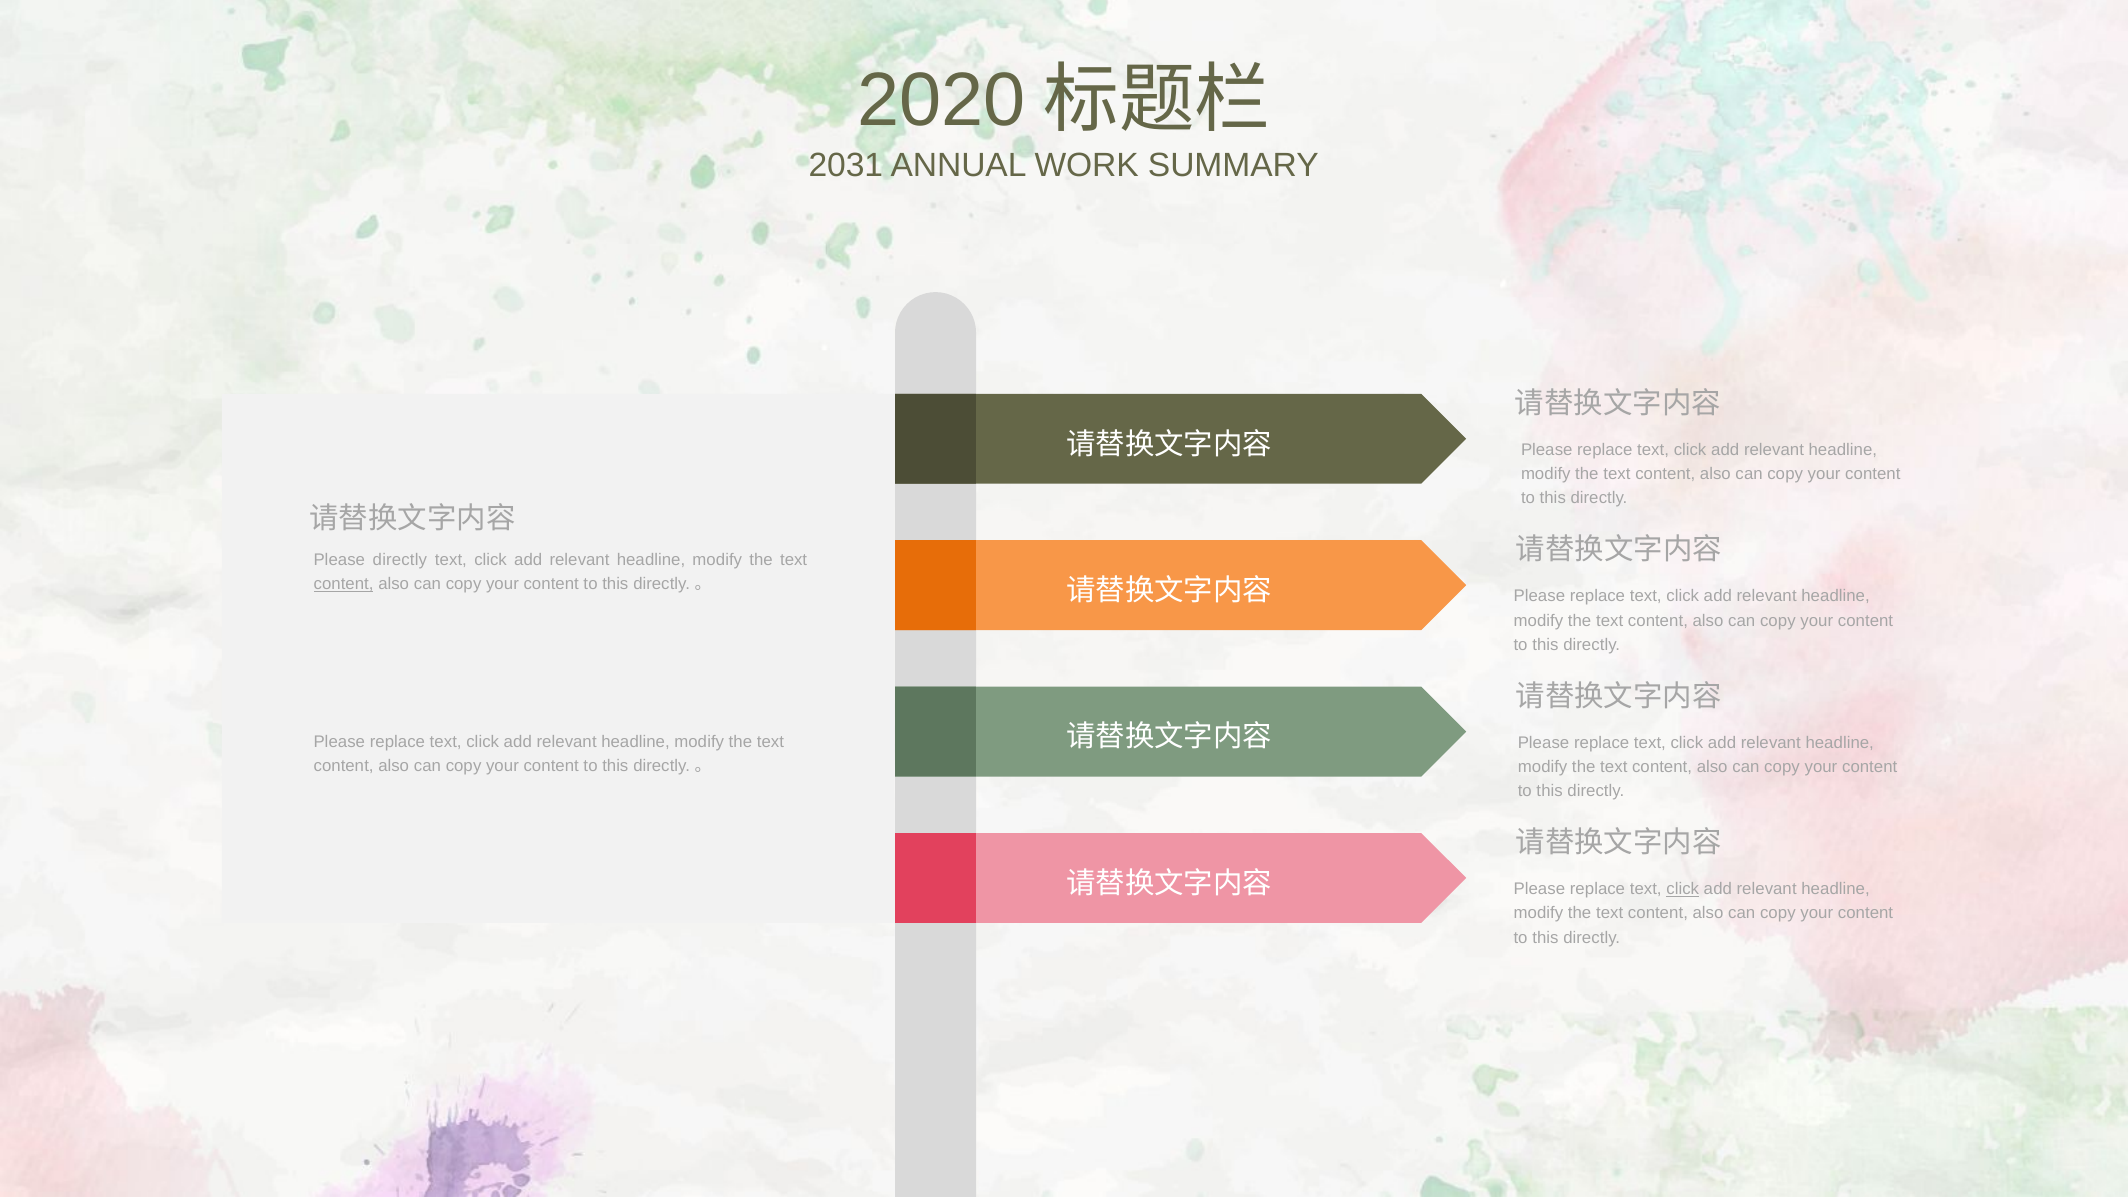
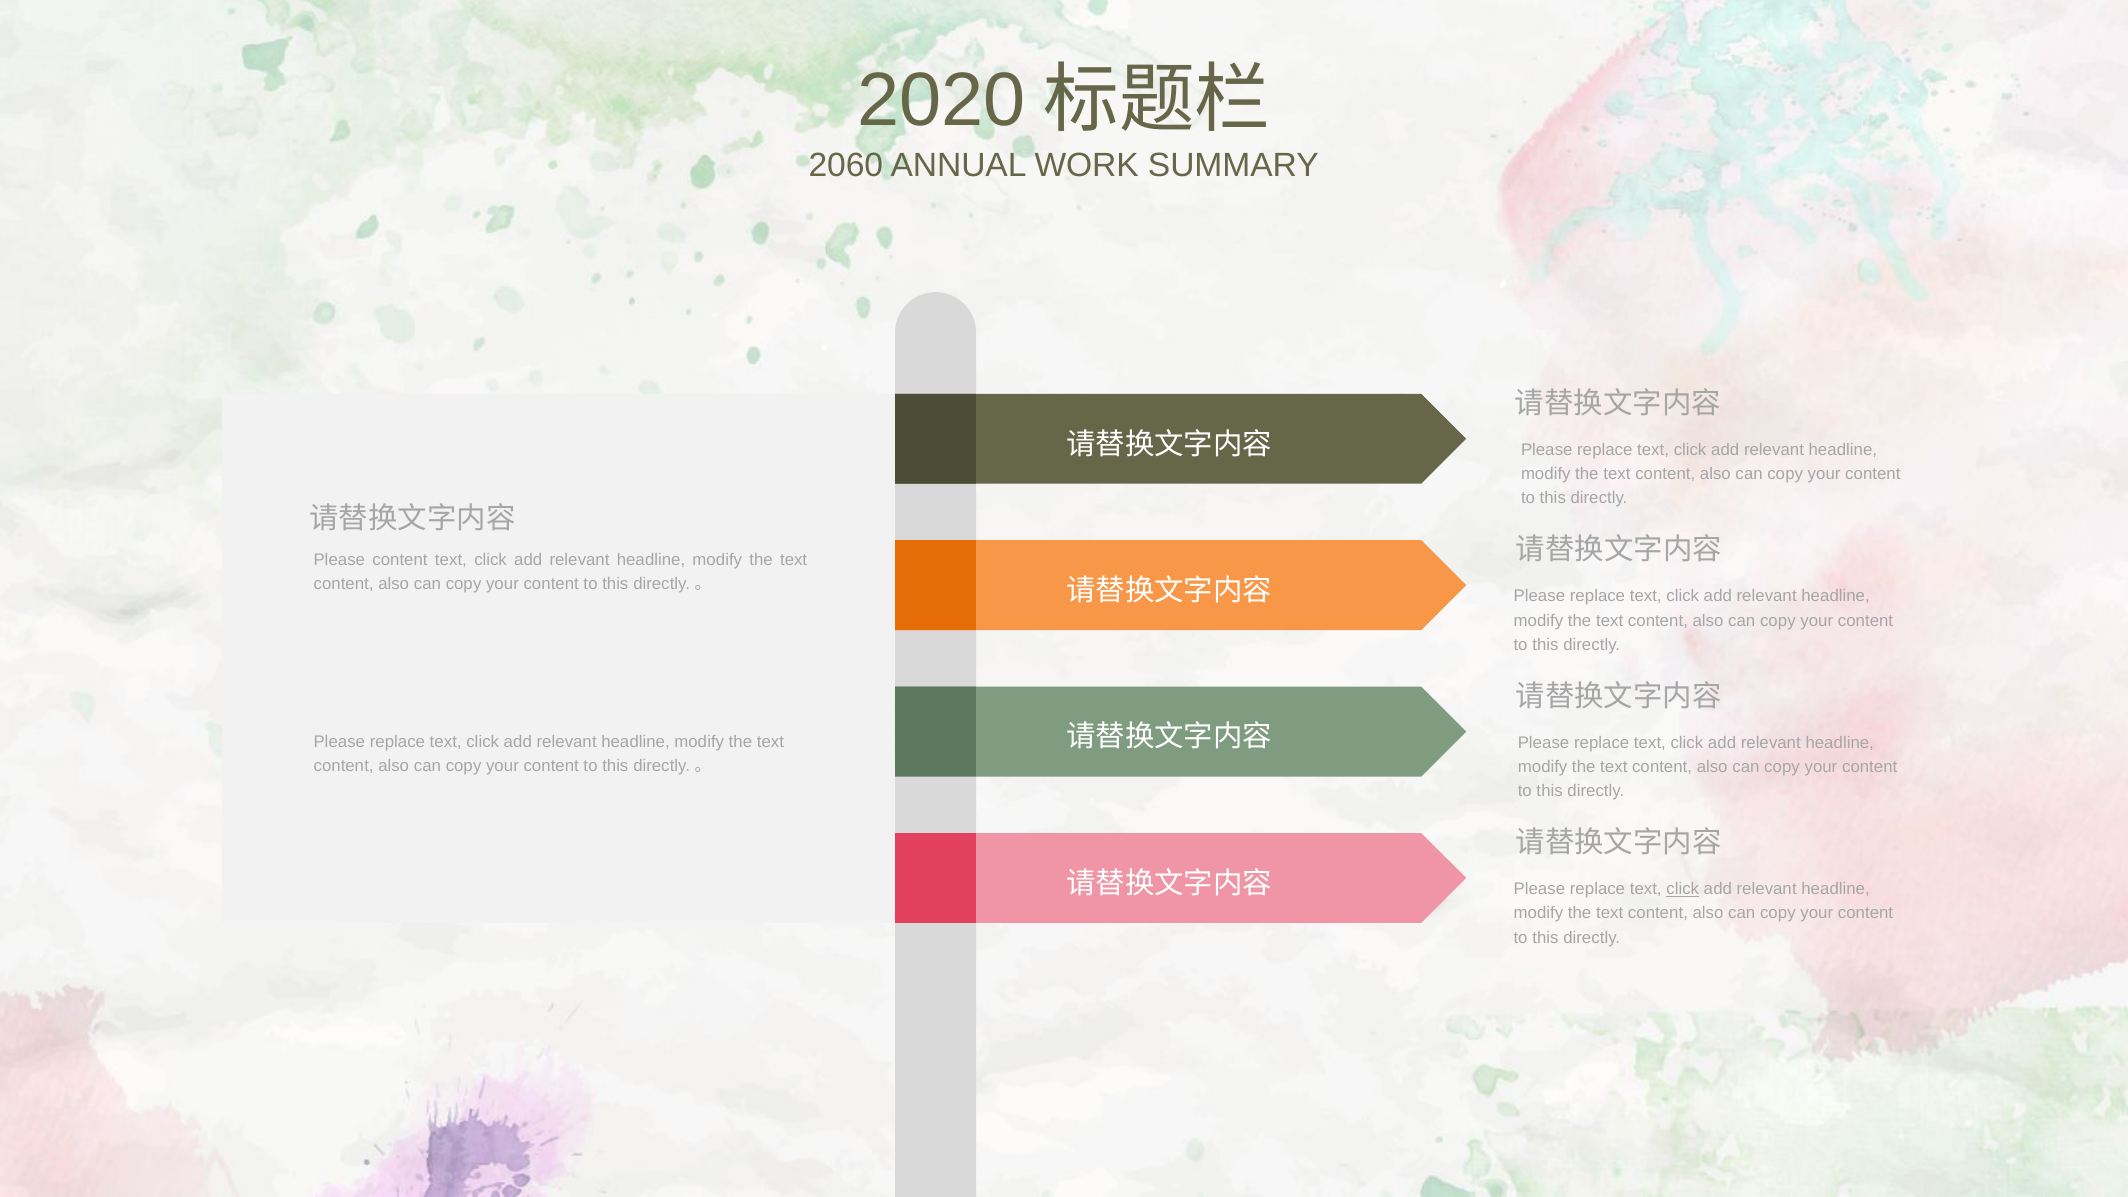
2031: 2031 -> 2060 (846, 165)
Please directly: directly -> content (400, 560)
content underline: present -> none (344, 584)
